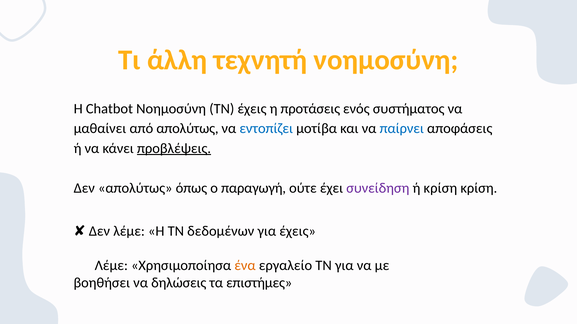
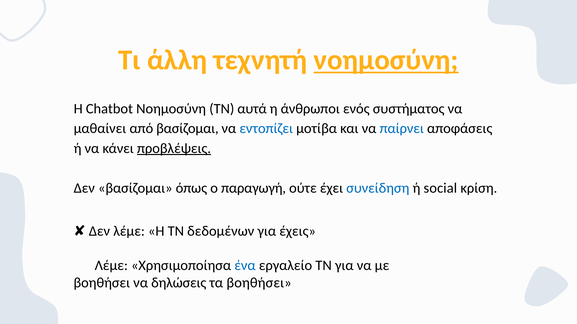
νοημοσύνη underline: none -> present (386, 60)
ΤΝ έχεις: έχεις -> αυτά (252, 109)
προτάσεις: προτάσεις -> άνθρωποι (310, 109)
από απολύτως: απολύτως -> βασίζομαι (187, 129)
Δεν απολύτως: απολύτως -> βασίζομαι (135, 188)
συνείδηση colour: purple -> blue (378, 188)
ή κρίση: κρίση -> social (440, 188)
ένα colour: orange -> blue (245, 266)
τα επιστήμες: επιστήμες -> βοηθήσει (259, 283)
